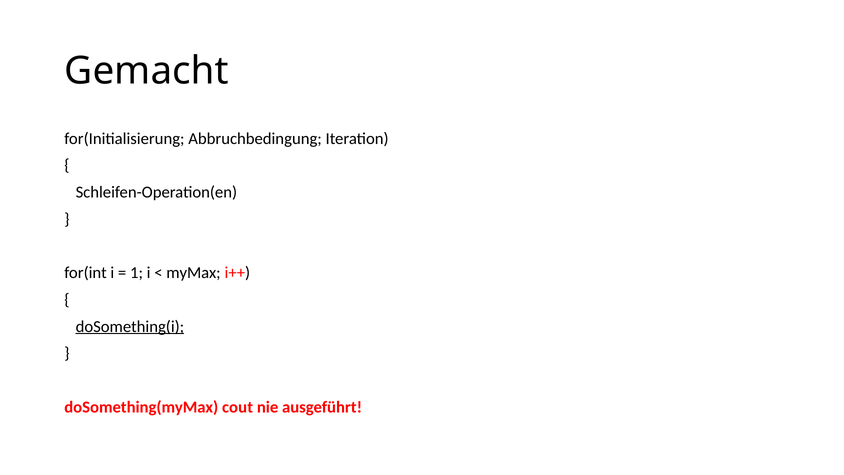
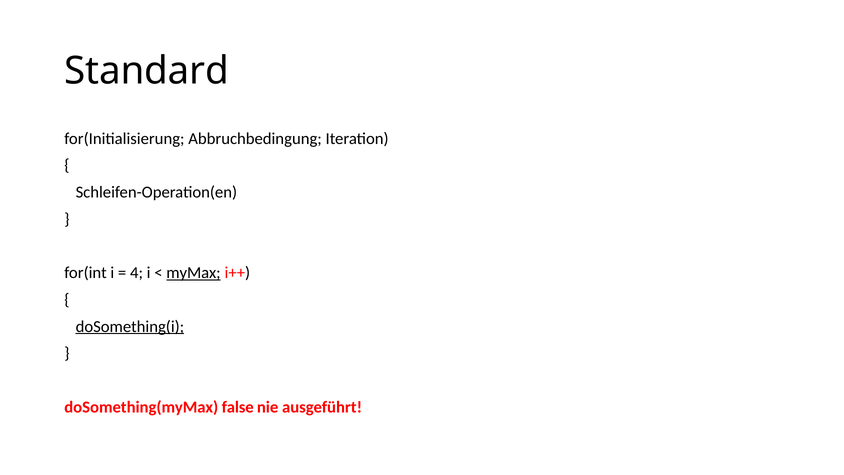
Gemacht: Gemacht -> Standard (147, 71)
1: 1 -> 4 (137, 273)
myMax underline: none -> present (194, 273)
cout: cout -> false (238, 407)
